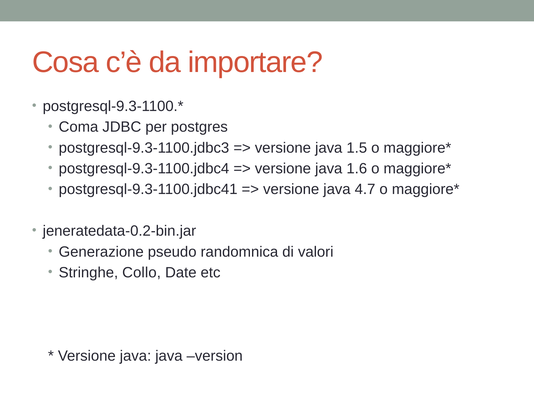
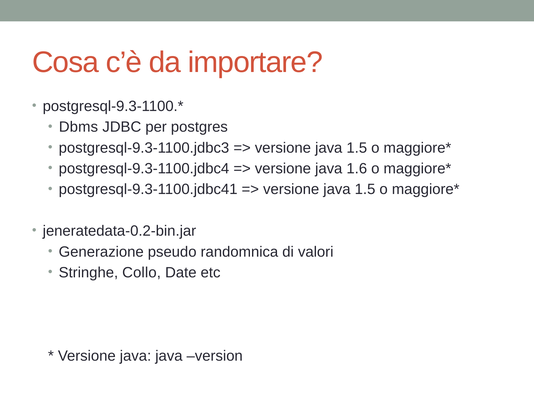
Coma: Coma -> Dbms (78, 127)
4.7: 4.7 -> 1.5 (365, 189)
